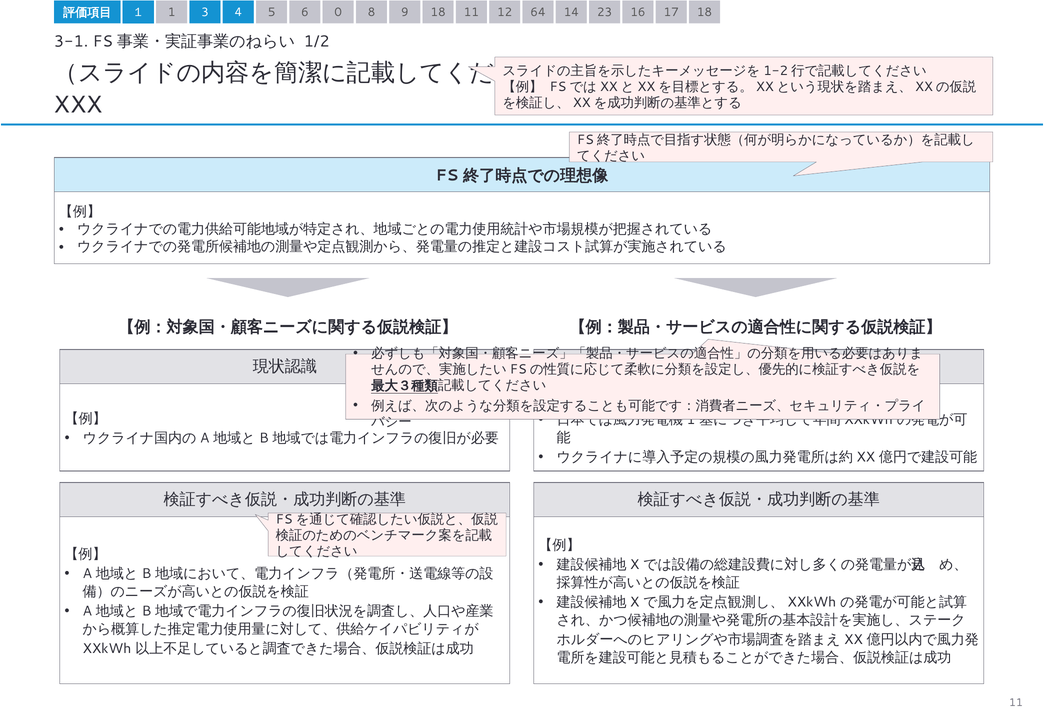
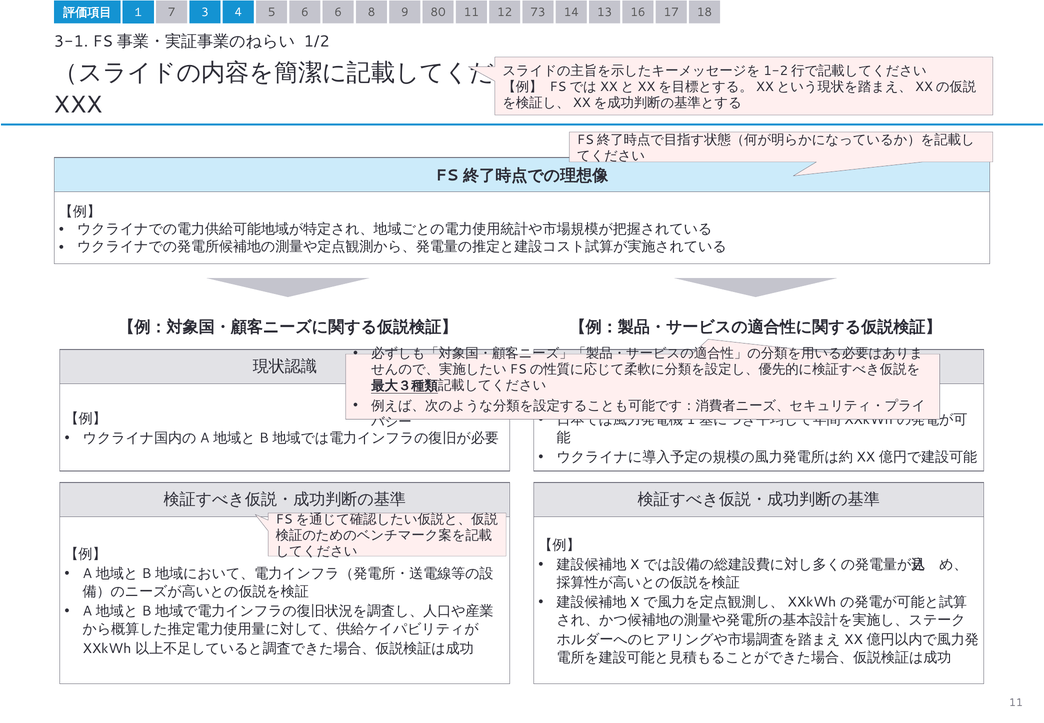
１ 1: 1 -> 7 (172, 12)
6 0: 0 -> 6 (338, 12)
9 18: 18 -> 80 (438, 12)
64: 64 -> 73 (538, 12)
23: 23 -> 13 (605, 12)
